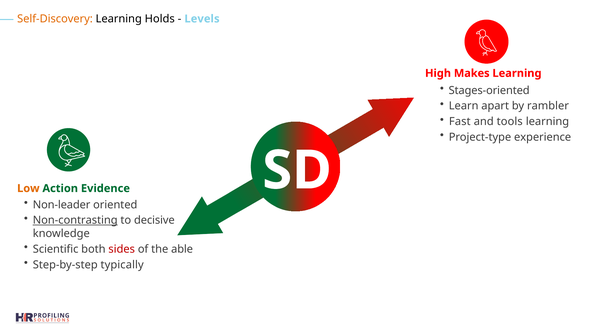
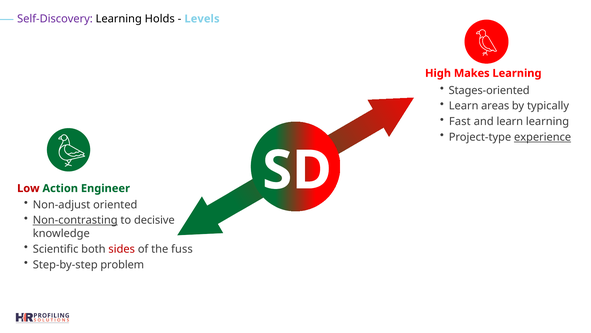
Self-Discovery colour: orange -> purple (55, 19)
apart: apart -> areas (495, 106)
rambler: rambler -> typically (548, 106)
and tools: tools -> learn (510, 121)
experience underline: none -> present (543, 137)
Low colour: orange -> red (28, 188)
Evidence: Evidence -> Engineer (105, 188)
Non-leader: Non-leader -> Non-adjust (62, 204)
able: able -> fuss (182, 249)
typically: typically -> problem (122, 264)
